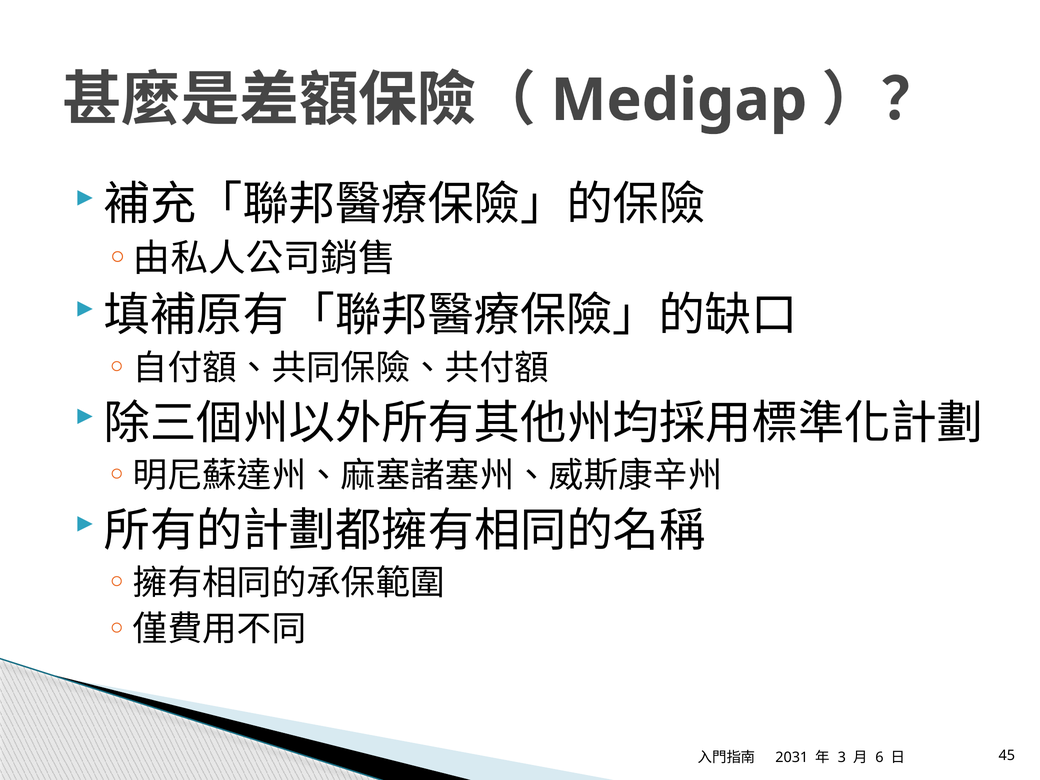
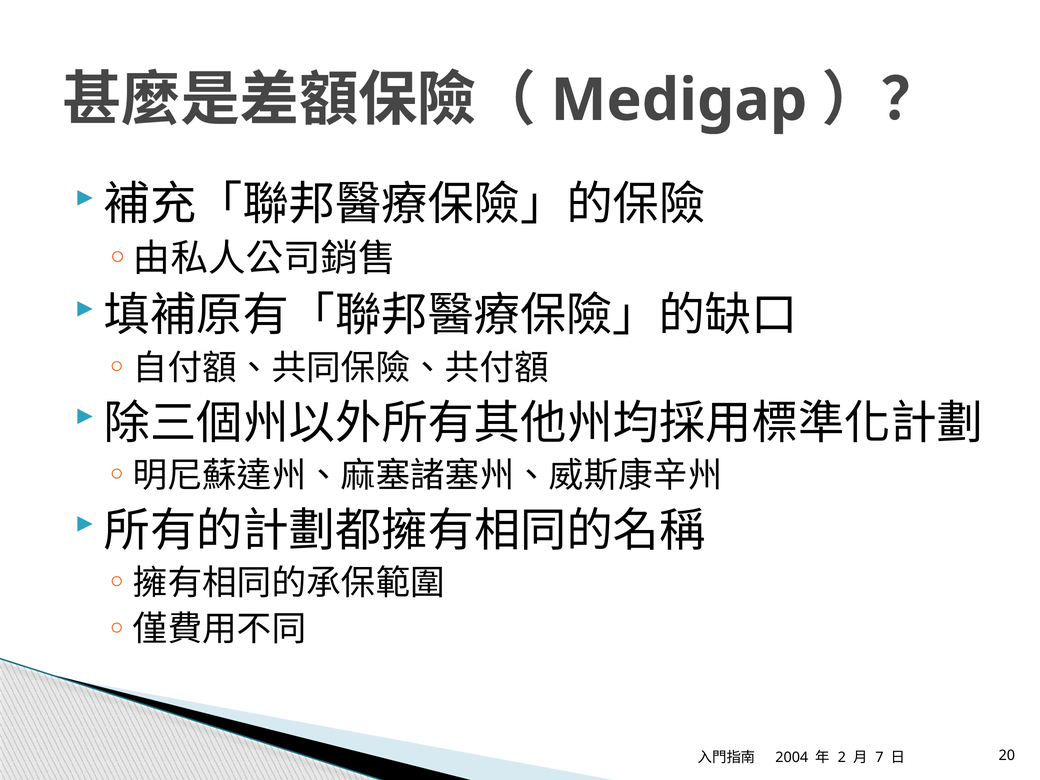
45: 45 -> 20 (1007, 755)
2031: 2031 -> 2004 (792, 758)
3: 3 -> 2 (842, 758)
6: 6 -> 7 (879, 758)
